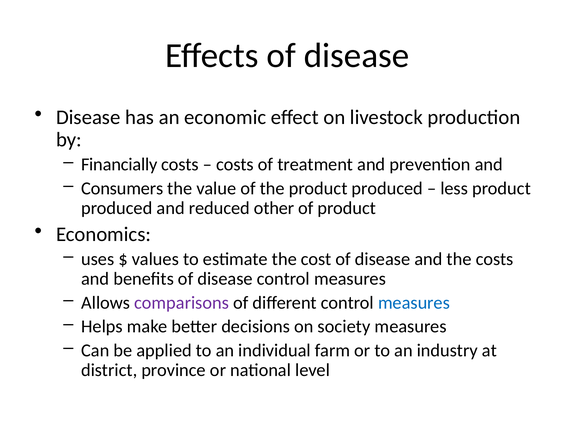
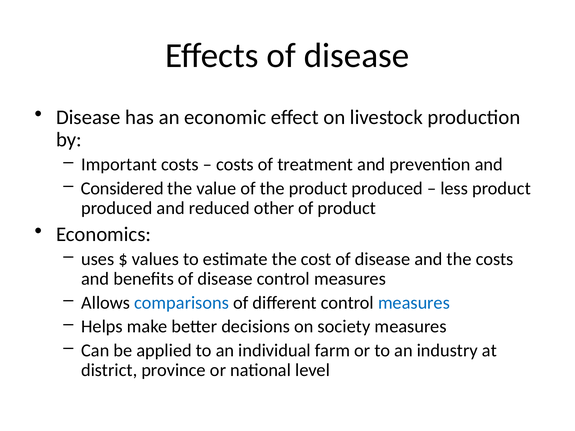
Financially: Financially -> Important (119, 165)
Consumers: Consumers -> Considered (122, 189)
comparisons colour: purple -> blue (182, 303)
